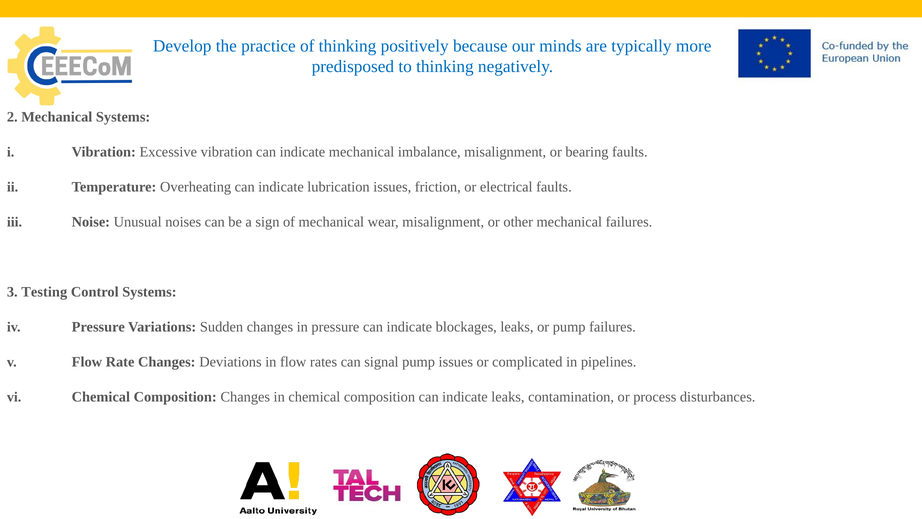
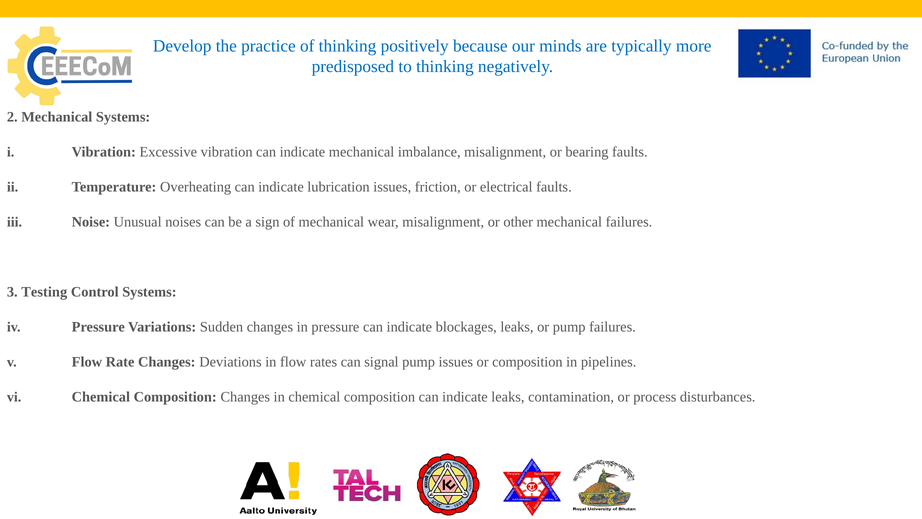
or complicated: complicated -> composition (527, 362)
